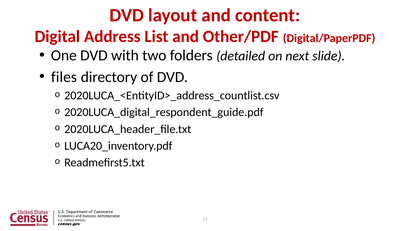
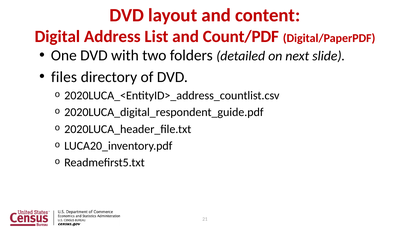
Other/PDF: Other/PDF -> Count/PDF (241, 37)
